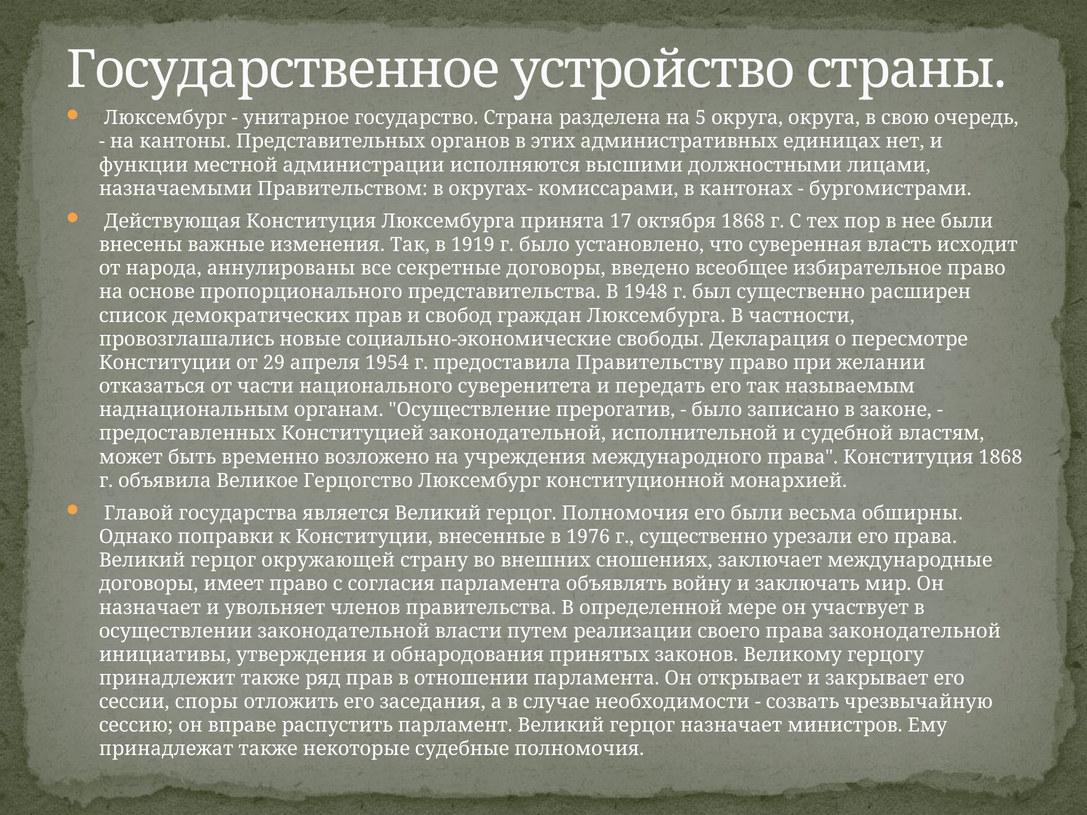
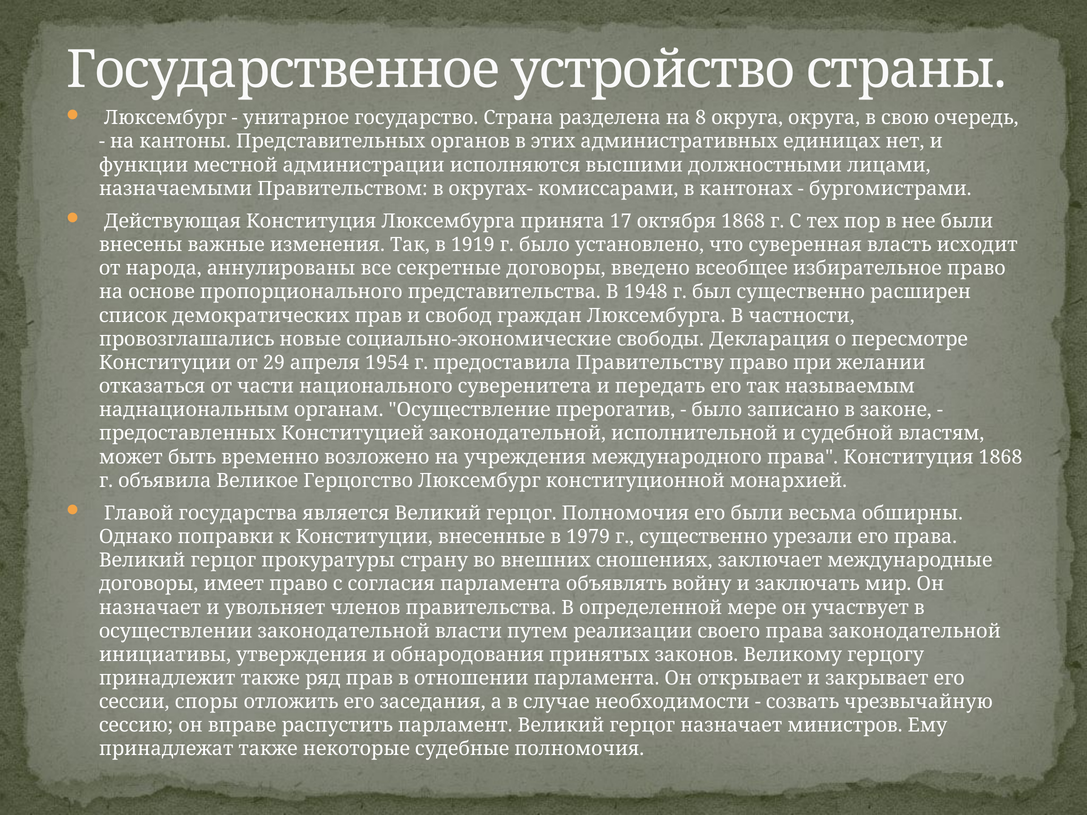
5: 5 -> 8 (701, 118)
1976: 1976 -> 1979 (588, 537)
окружающей: окружающей -> прокуратуры (328, 561)
